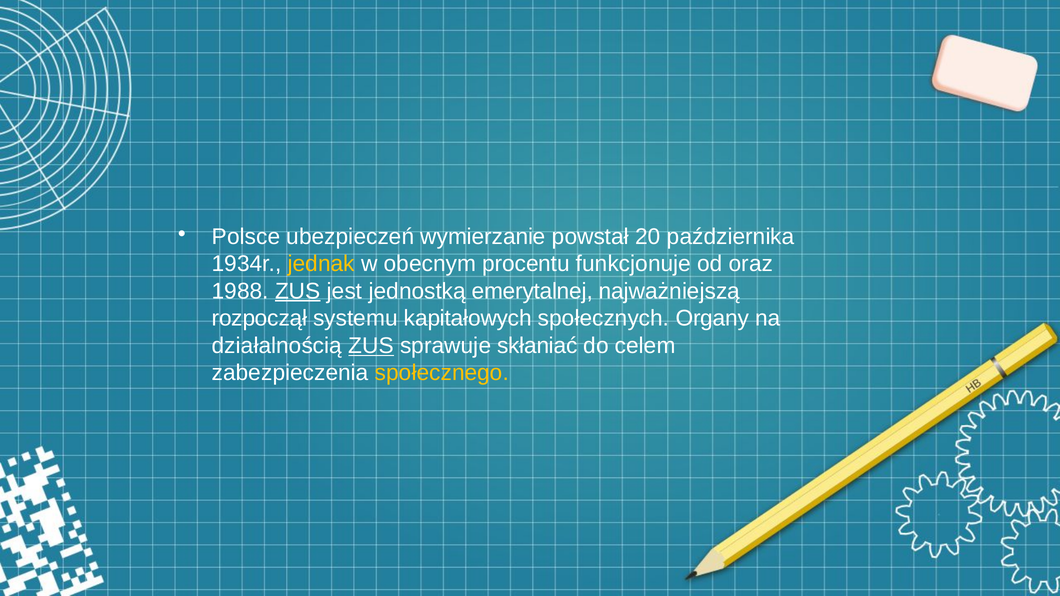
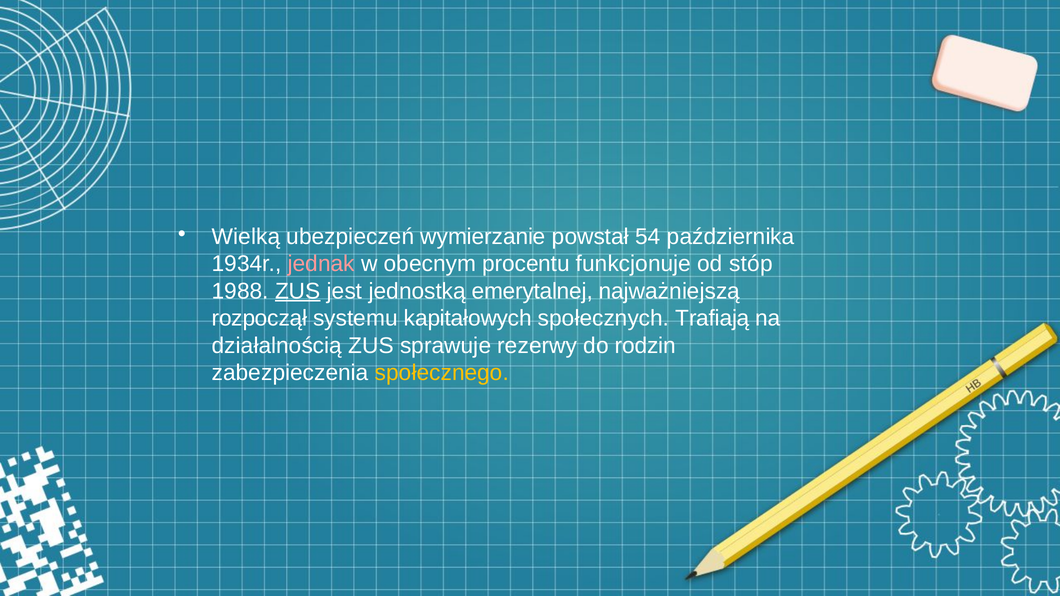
Polsce: Polsce -> Wielką (246, 237)
20: 20 -> 54 (648, 237)
jednak colour: yellow -> pink (321, 264)
oraz: oraz -> stóp (751, 264)
Organy: Organy -> Trafiają (712, 319)
ZUS underline: present -> none (371, 346)
skłaniać: skłaniać -> rezerwy (537, 346)
celem: celem -> rodzin (645, 346)
